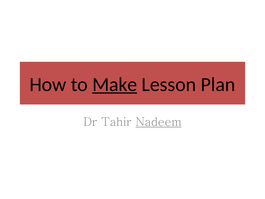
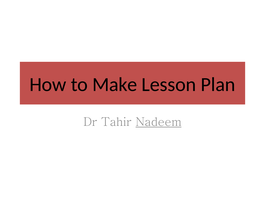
Make underline: present -> none (115, 84)
